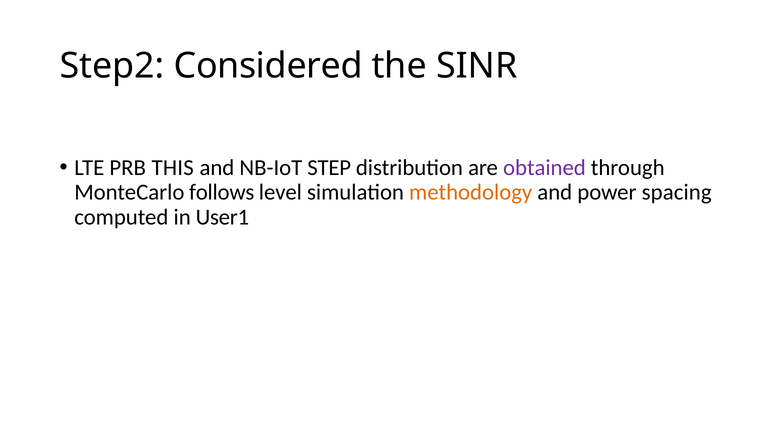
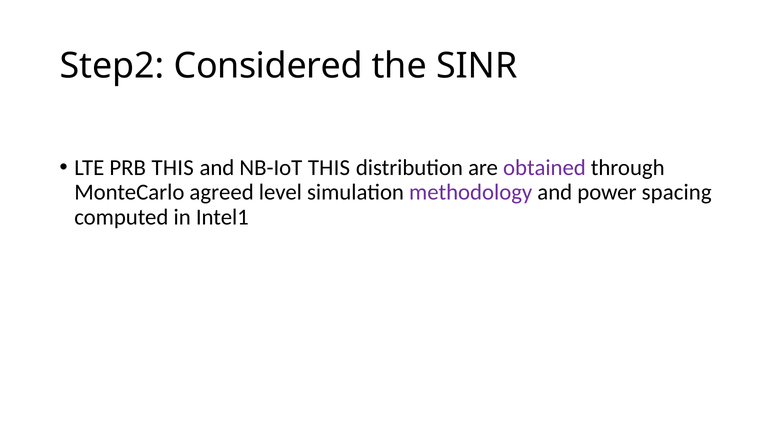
NB-IoT STEP: STEP -> THIS (329, 168)
follows: follows -> agreed (222, 192)
methodology colour: orange -> purple (471, 192)
User1: User1 -> Intel1 (222, 217)
